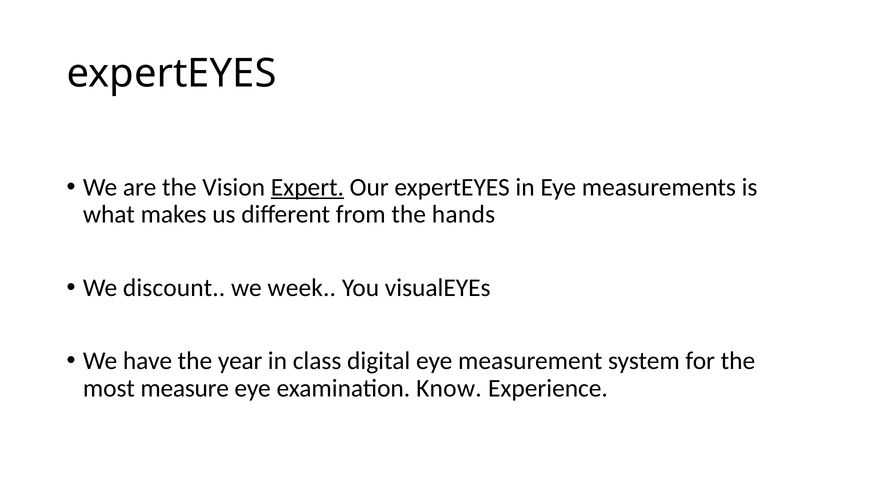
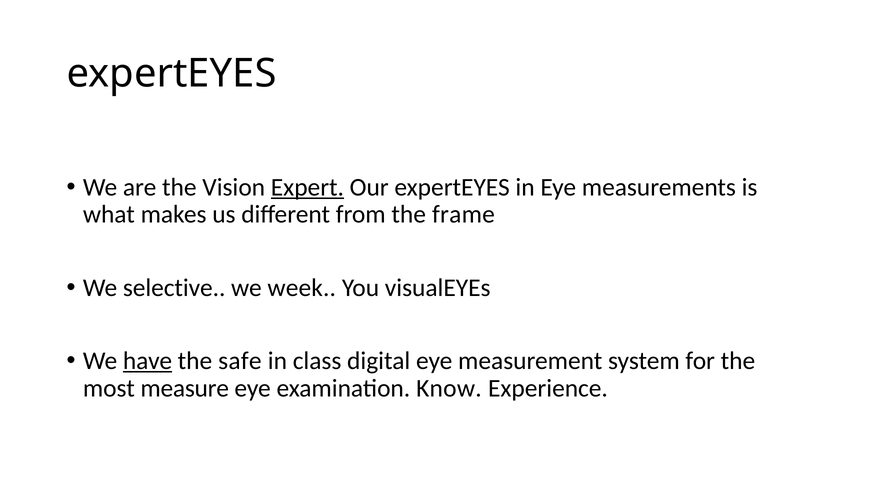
hands: hands -> frame (463, 215)
discount: discount -> selective (174, 288)
have underline: none -> present (148, 361)
year: year -> safe (240, 361)
